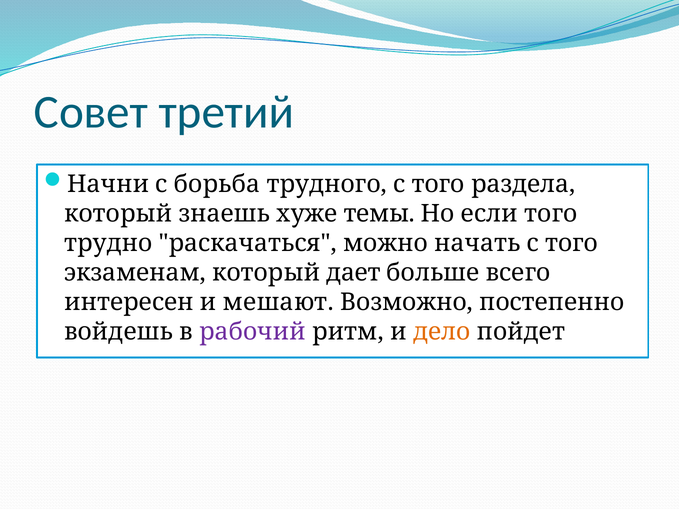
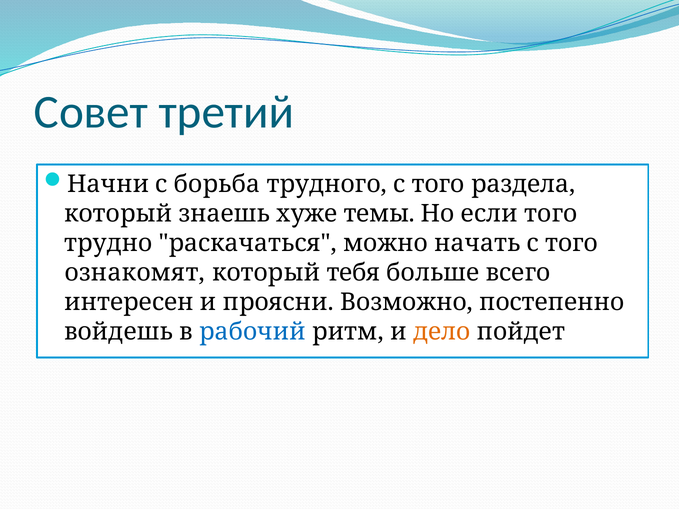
экзаменам: экзаменам -> ознакомят (135, 273)
дает: дает -> тебя (354, 273)
мешают: мешают -> проясни (278, 302)
рабочий colour: purple -> blue (253, 332)
